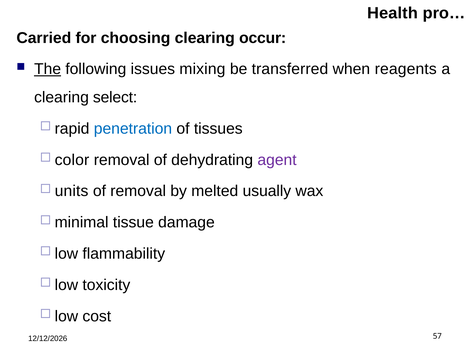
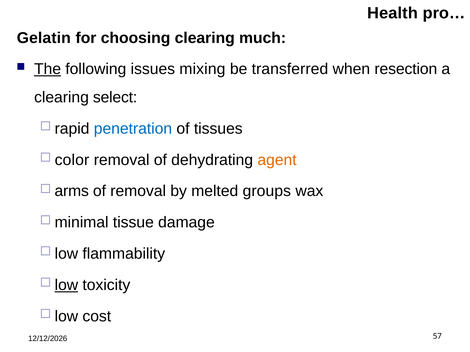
Carried: Carried -> Gelatin (44, 38)
occur: occur -> much (263, 38)
reagents: reagents -> resection (406, 69)
agent colour: purple -> orange (277, 160)
units: units -> arms (72, 191)
usually: usually -> groups (267, 191)
low underline: none -> present (66, 285)
